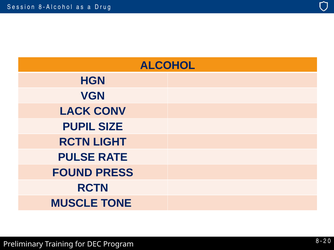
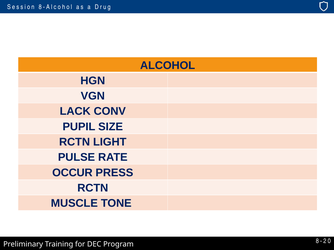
FOUND: FOUND -> OCCUR (72, 173)
